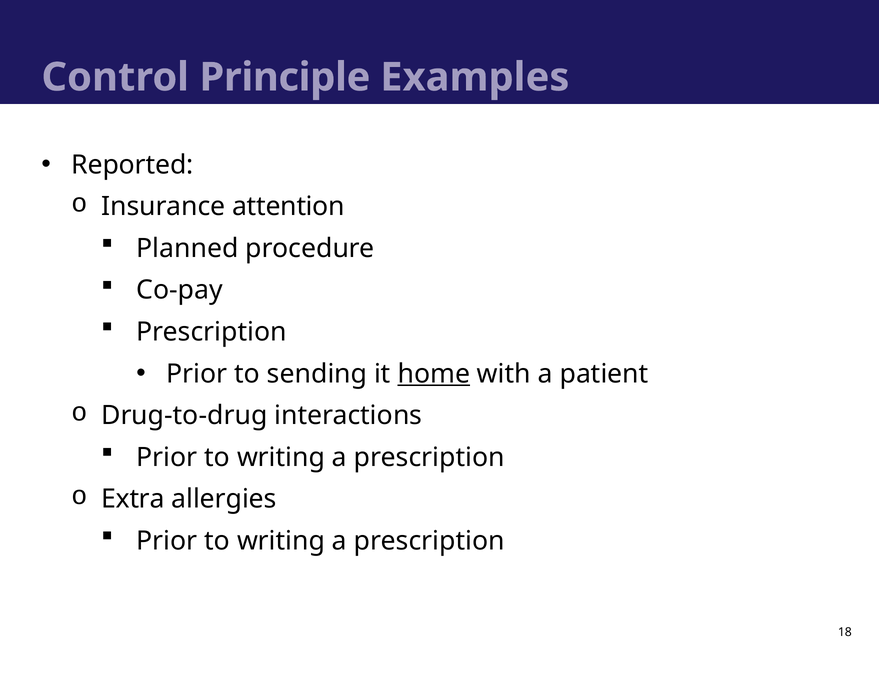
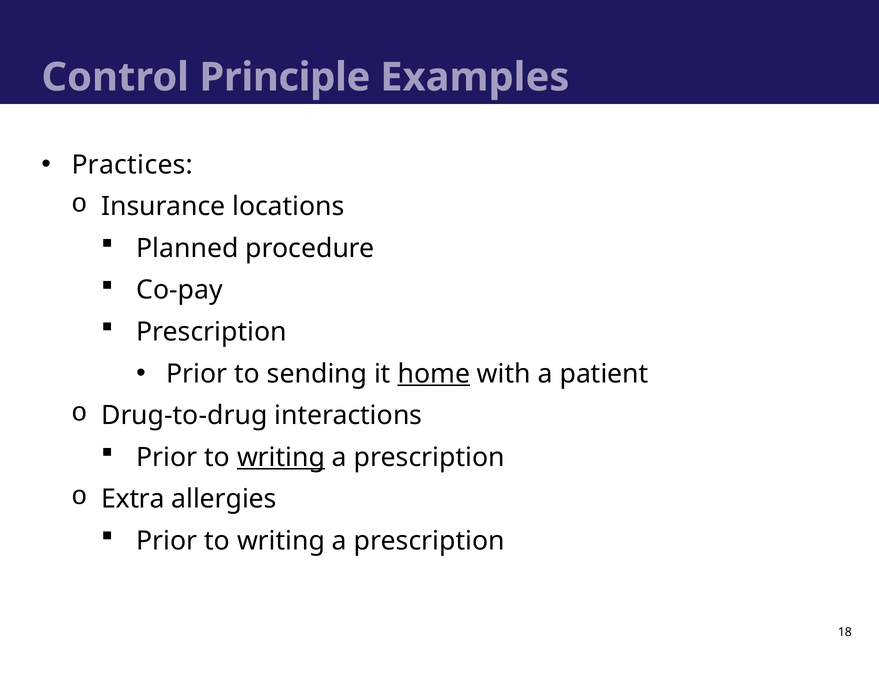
Reported: Reported -> Practices (132, 165)
attention: attention -> locations (288, 207)
writing underline: none -> present (281, 457)
